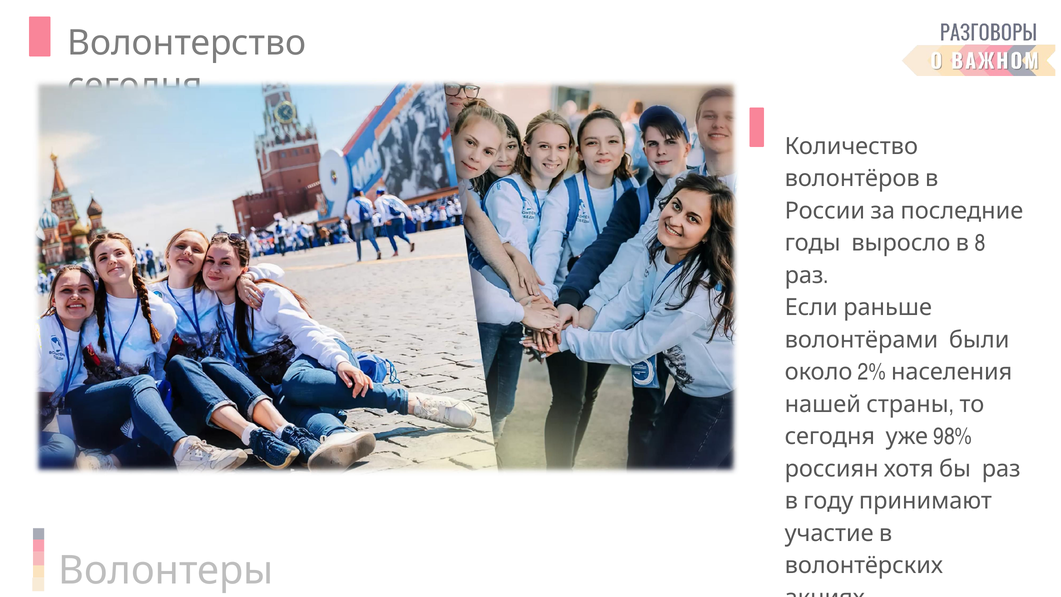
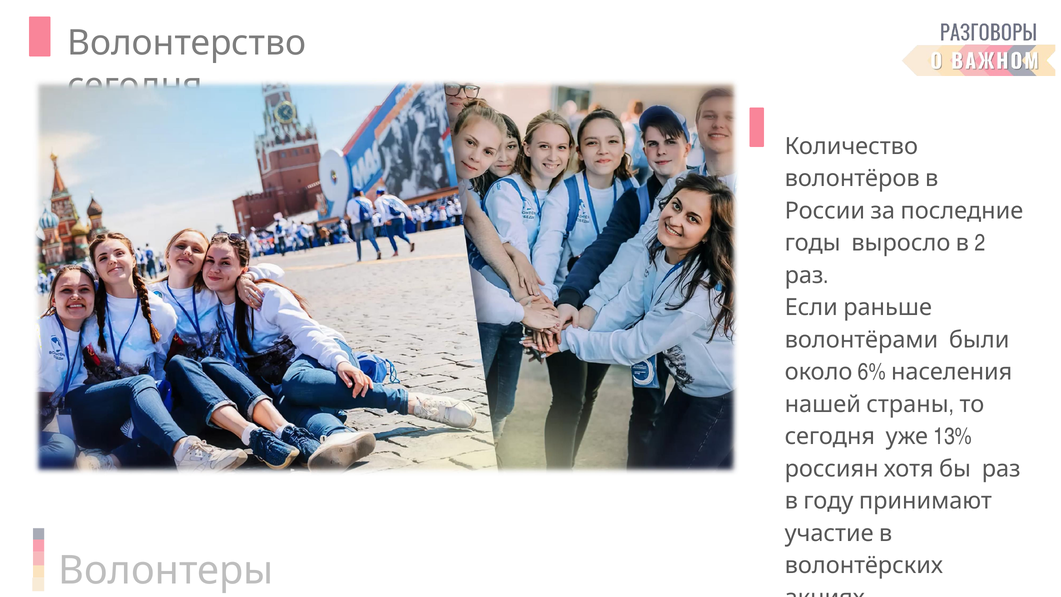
8: 8 -> 2 (980, 243)
2%: 2% -> 6% (872, 372)
98%: 98% -> 13% (953, 436)
